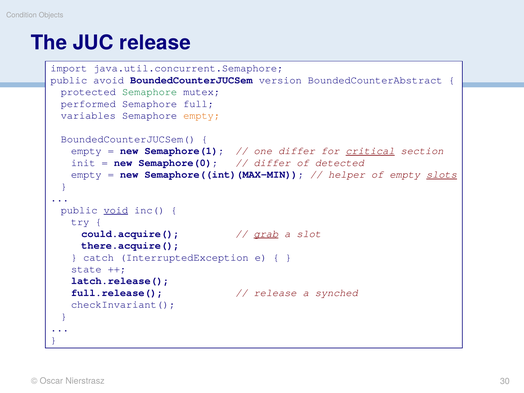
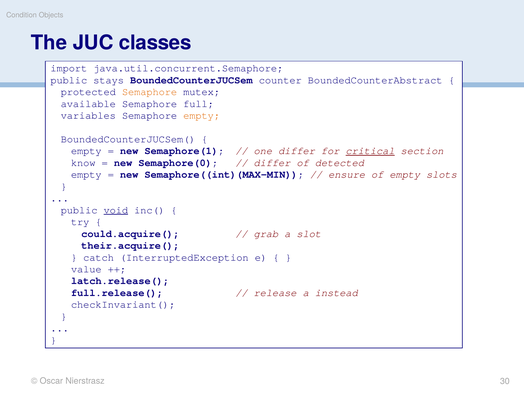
JUC release: release -> classes (155, 43)
avoid: avoid -> stays (109, 80)
version: version -> counter (280, 80)
Semaphore colour: green -> orange (150, 92)
performed: performed -> available (88, 104)
init: init -> know (83, 163)
helper: helper -> ensure (347, 175)
slots underline: present -> none (442, 175)
grab underline: present -> none (266, 234)
there.acquire(: there.acquire( -> their.acquire( (130, 245)
state: state -> value (86, 269)
synched: synched -> instead (336, 293)
